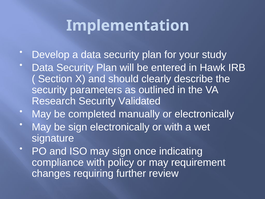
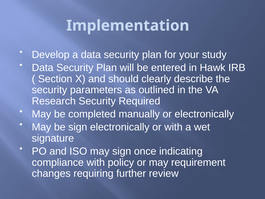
Validated: Validated -> Required (139, 101)
